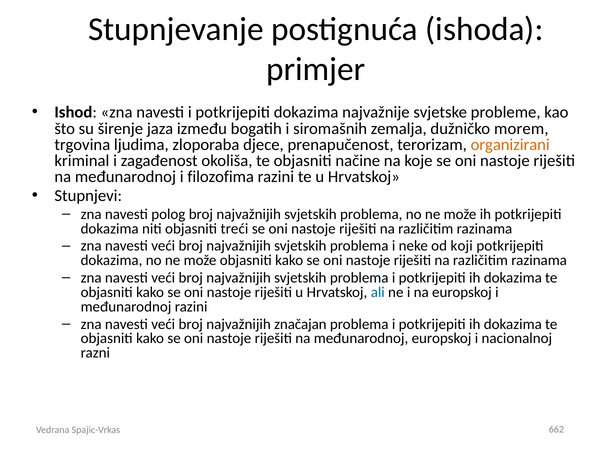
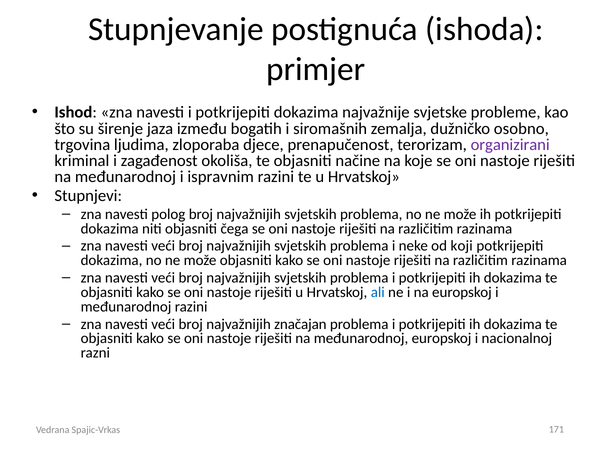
morem: morem -> osobno (521, 129)
organizirani colour: orange -> purple (510, 145)
filozofima: filozofima -> ispravnim (221, 177)
treći: treći -> čega (235, 229)
662: 662 -> 171 (556, 430)
